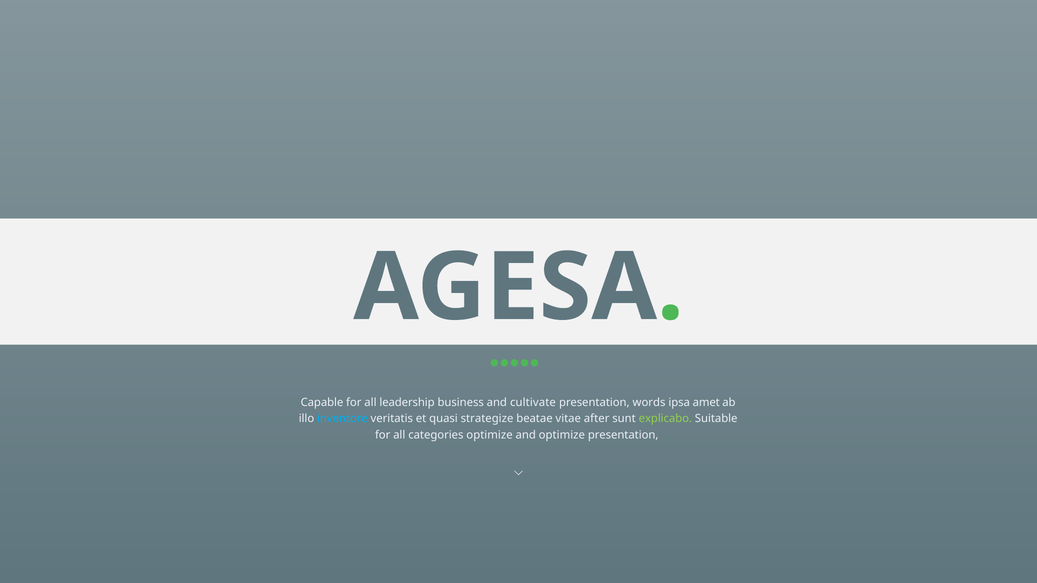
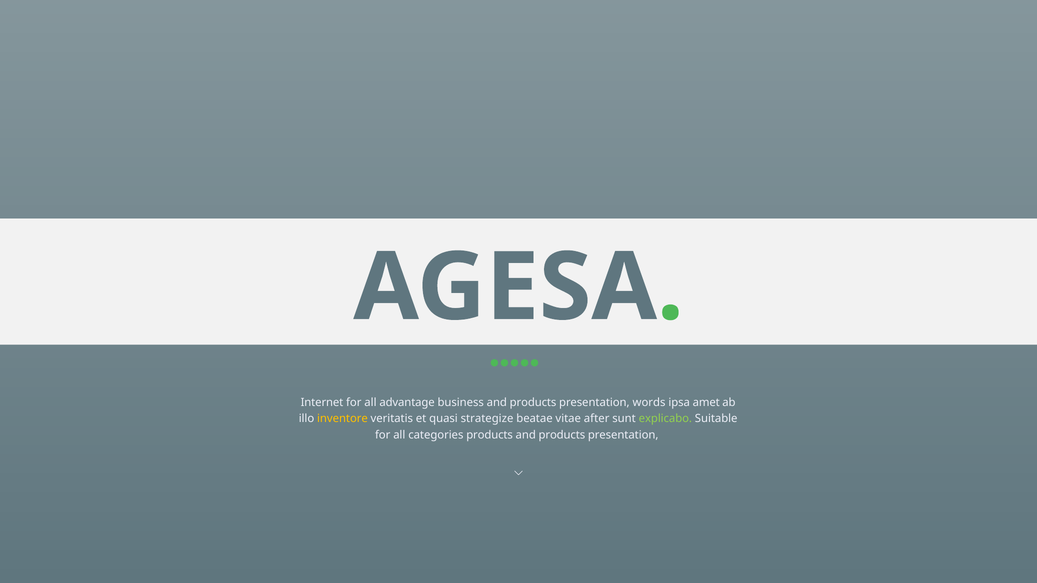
Capable: Capable -> Internet (322, 403)
leadership: leadership -> advantage (407, 403)
business and cultivate: cultivate -> products (533, 403)
inventore colour: light blue -> yellow (342, 419)
categories optimize: optimize -> products (490, 435)
optimize: optimize -> products (562, 435)
